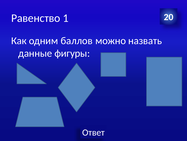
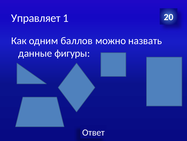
Равенство: Равенство -> Управляет (36, 18)
